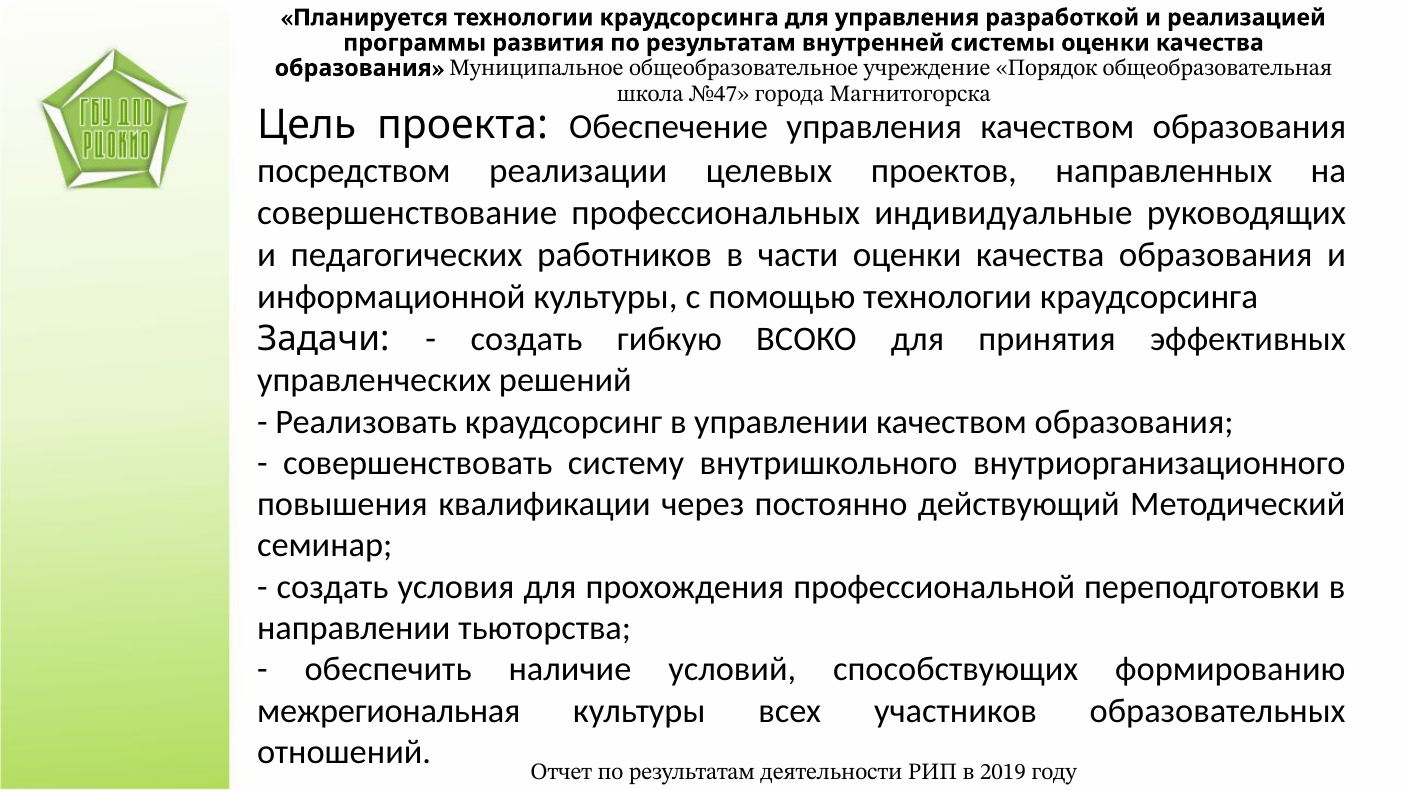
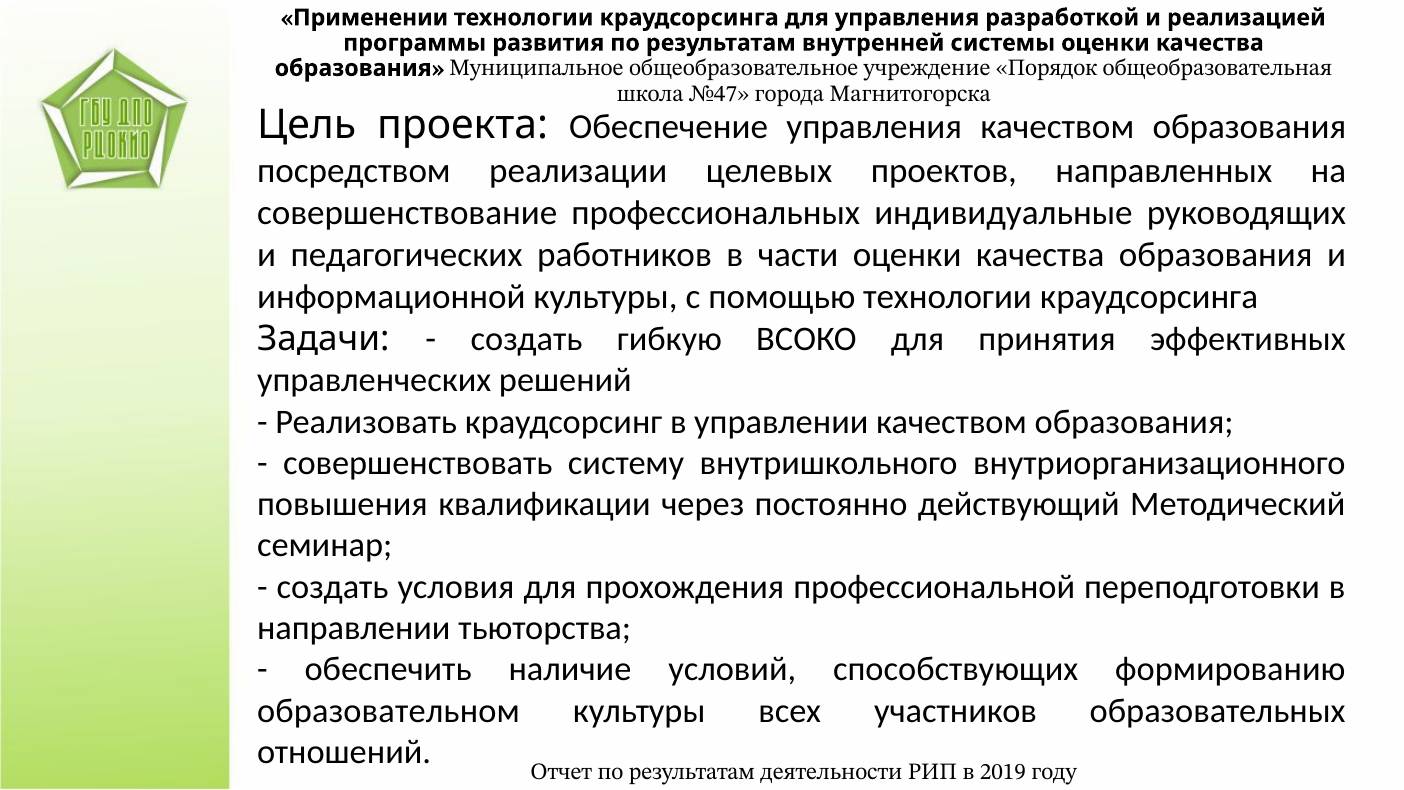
Планируется: Планируется -> Применении (371, 18)
межрегиональная: межрегиональная -> образовательном (388, 710)
